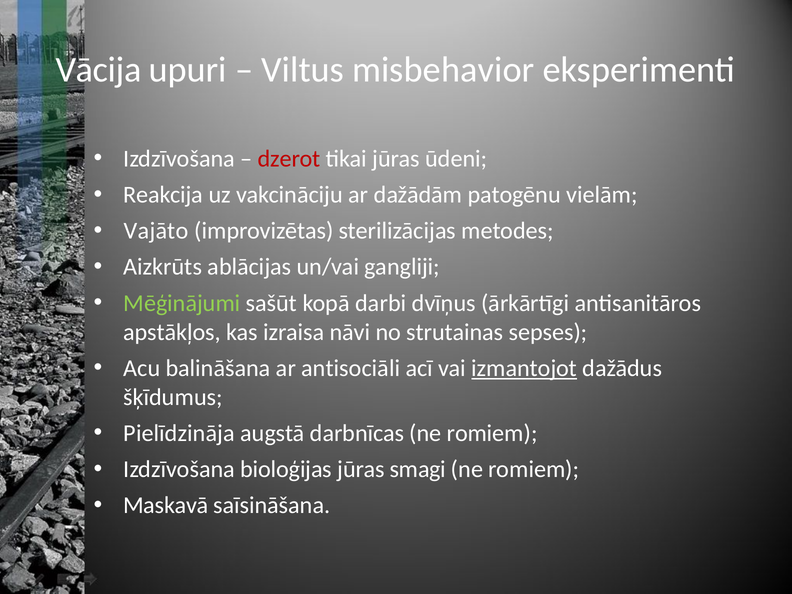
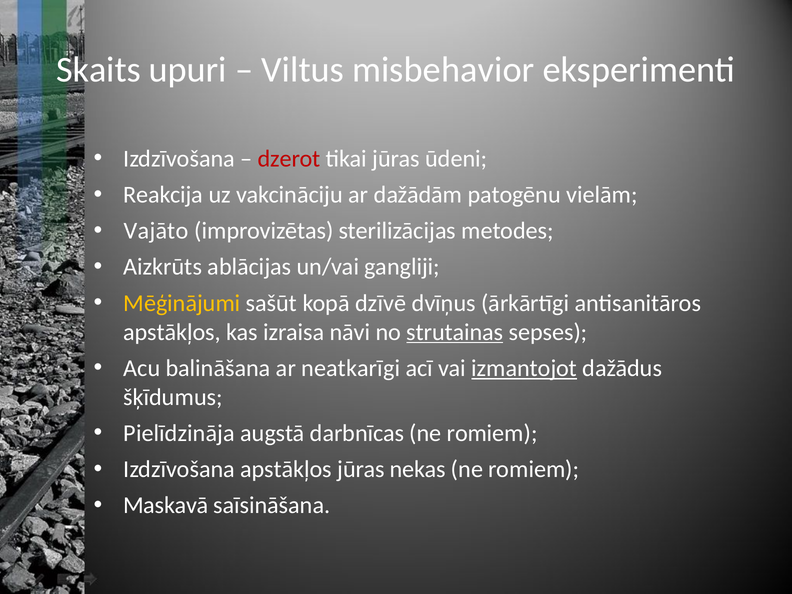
Vācija: Vācija -> Skaits (98, 70)
Mēģinājumi colour: light green -> yellow (182, 303)
darbi: darbi -> dzīvē (381, 303)
strutainas underline: none -> present (455, 332)
antisociāli: antisociāli -> neatkarīgi (351, 368)
Izdzīvošana bioloģijas: bioloģijas -> apstākļos (286, 469)
smagi: smagi -> nekas (418, 469)
